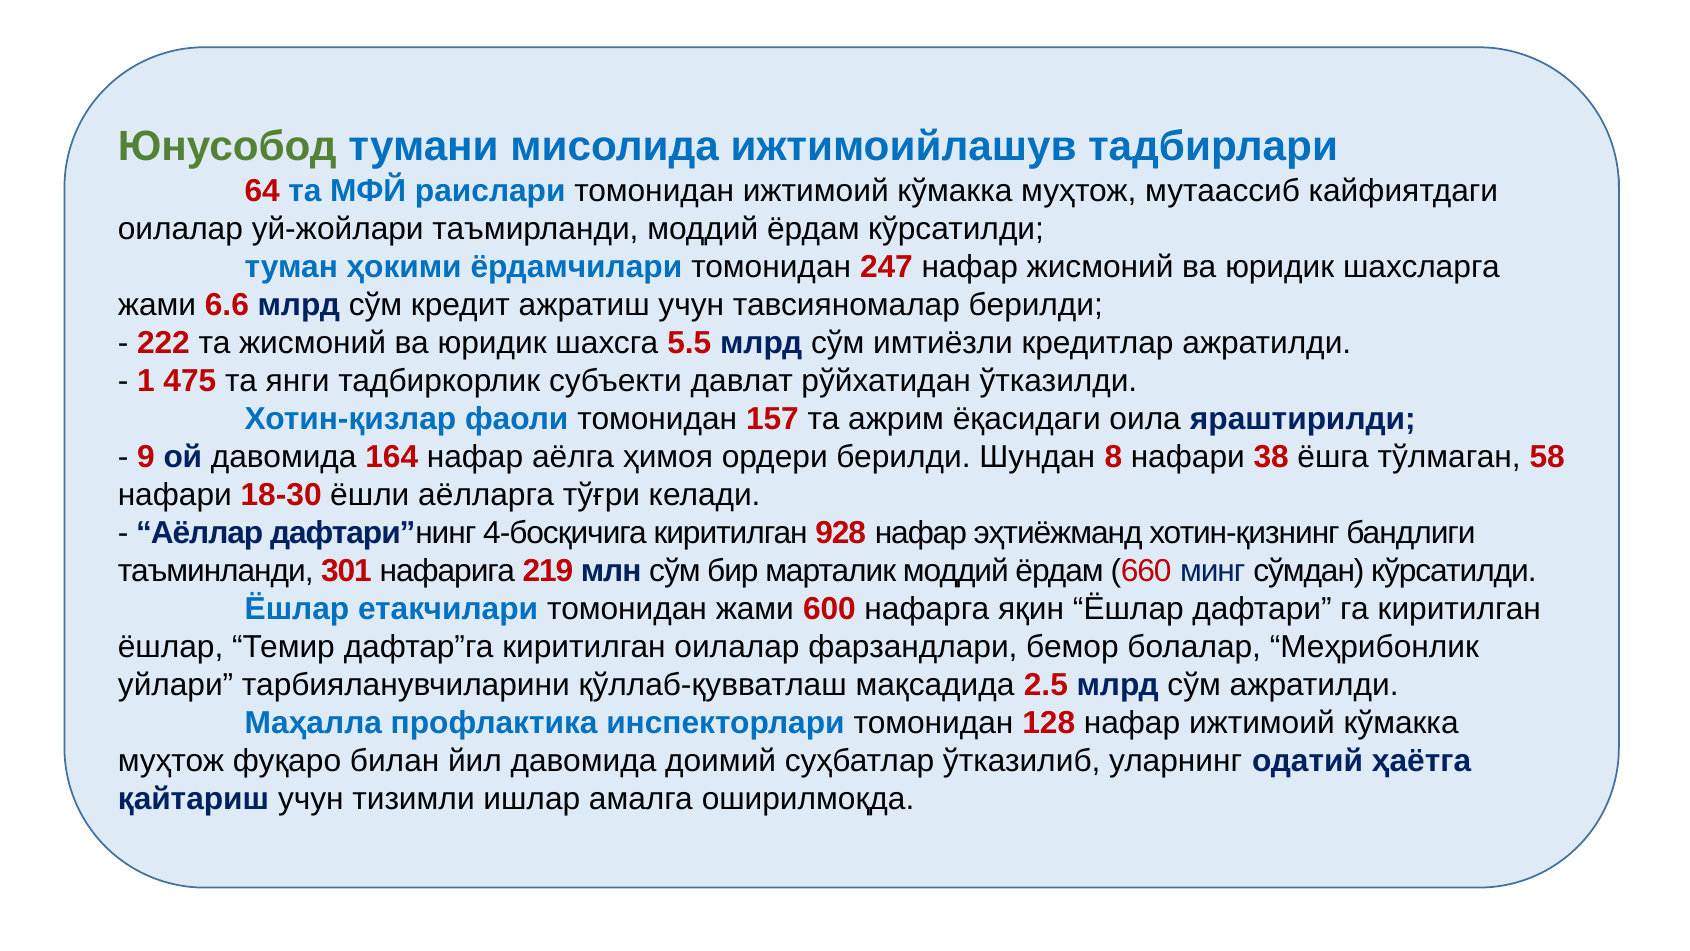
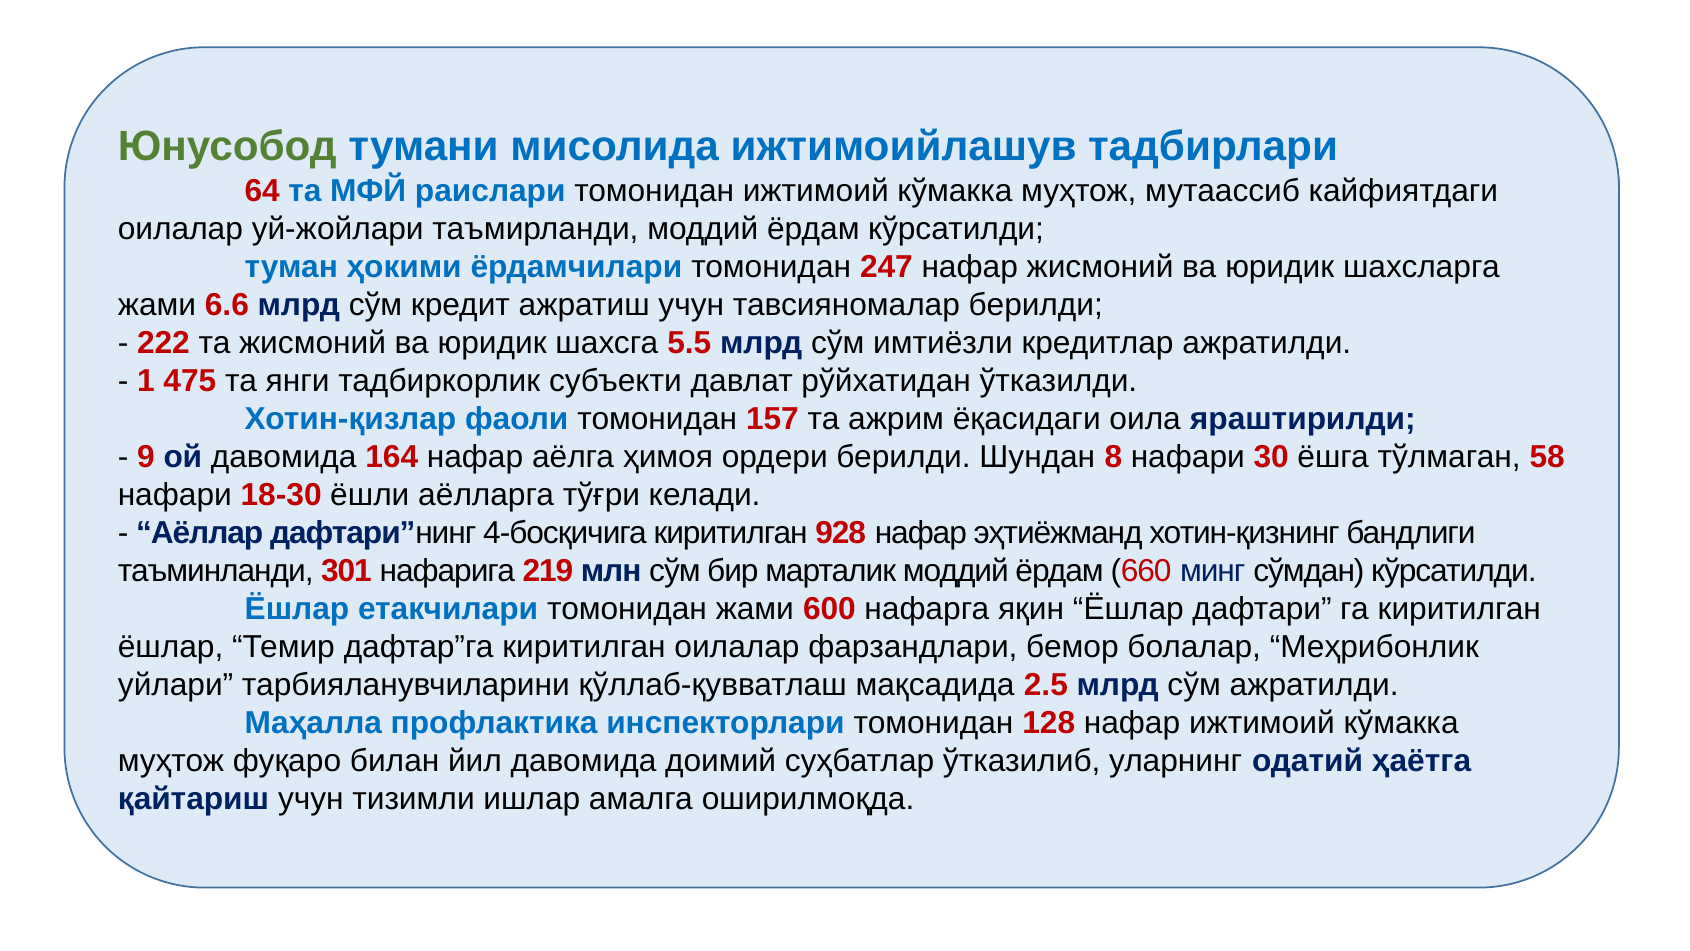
38: 38 -> 30 (1271, 457)
